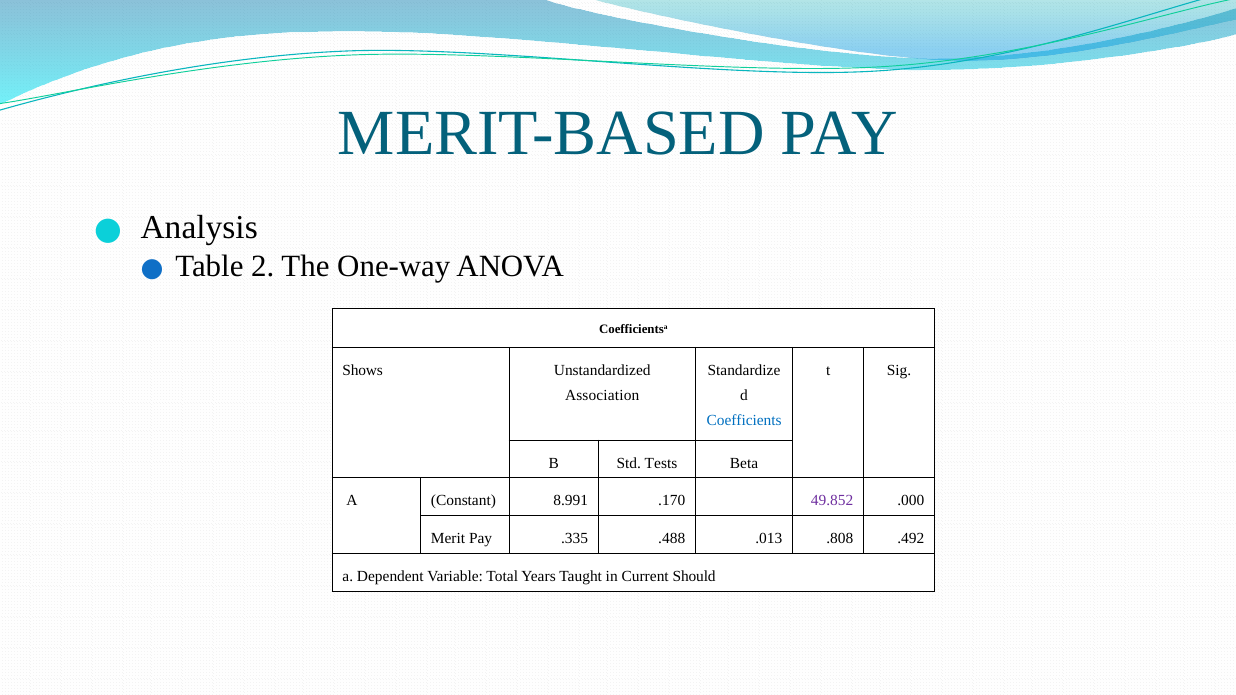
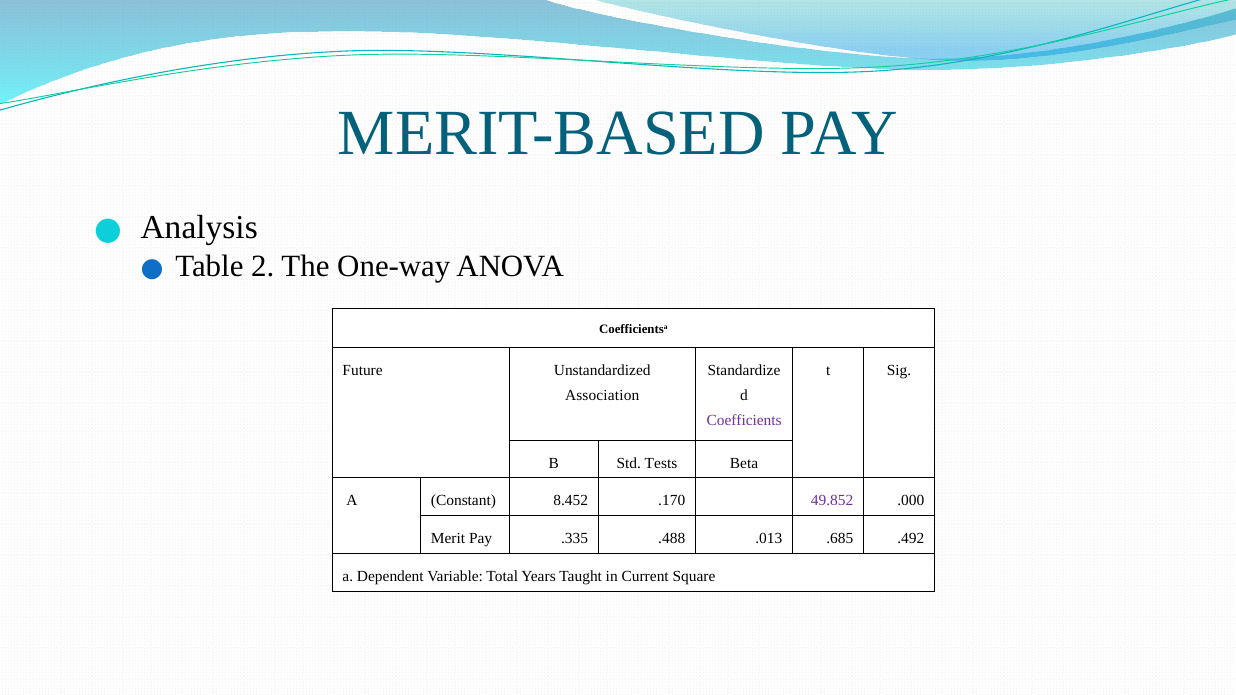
Shows: Shows -> Future (363, 370)
Coefficients colour: blue -> purple (744, 420)
8.991: 8.991 -> 8.452 (571, 501)
.808: .808 -> .685 (840, 539)
Should: Should -> Square (694, 576)
